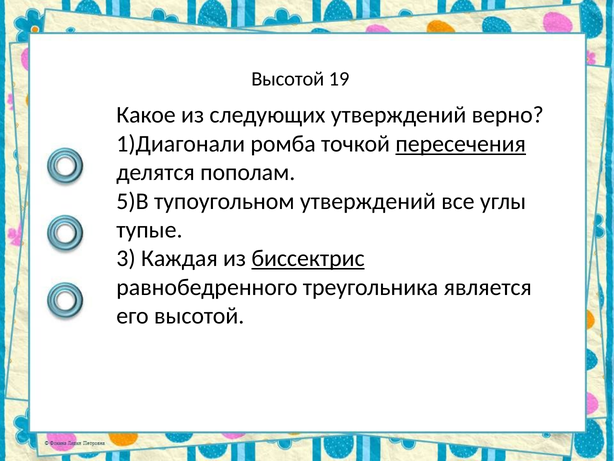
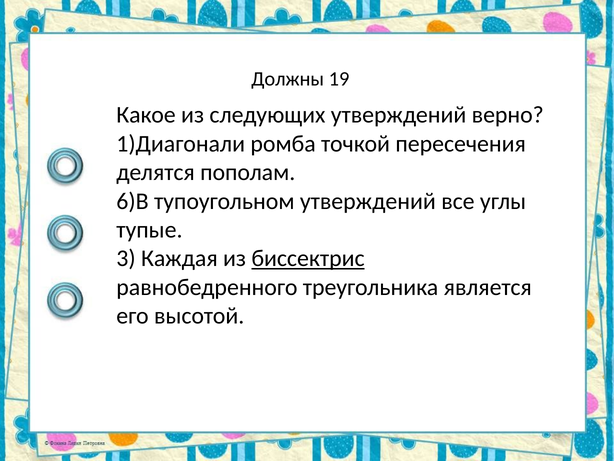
Высотой: Высотой -> Должны (288, 79)
пересечения underline: present -> none (461, 144)
5)В: 5)В -> 6)В (132, 201)
